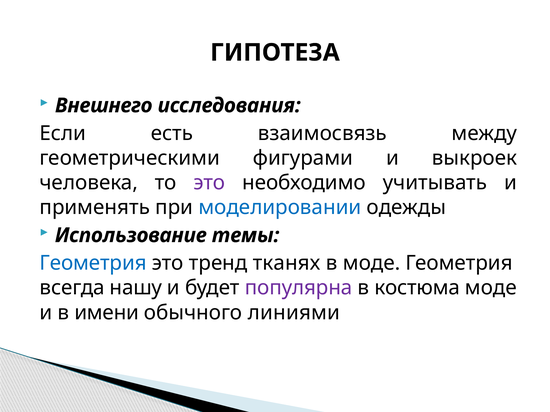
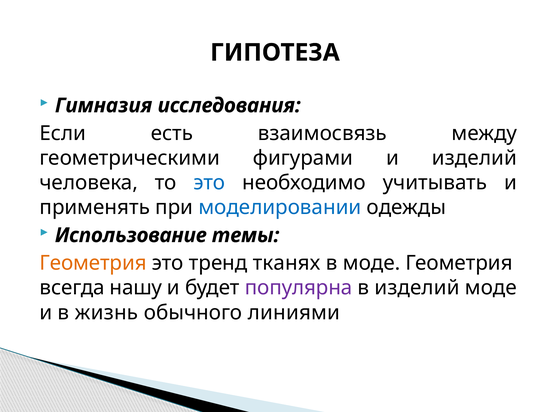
Внешнего: Внешнего -> Гимназия (104, 106)
и выкроек: выкроек -> изделий (474, 158)
это colour: purple -> blue (209, 183)
Геометрия colour: blue -> orange (93, 263)
в костюма: костюма -> изделий (417, 288)
имени: имени -> жизнь (106, 313)
